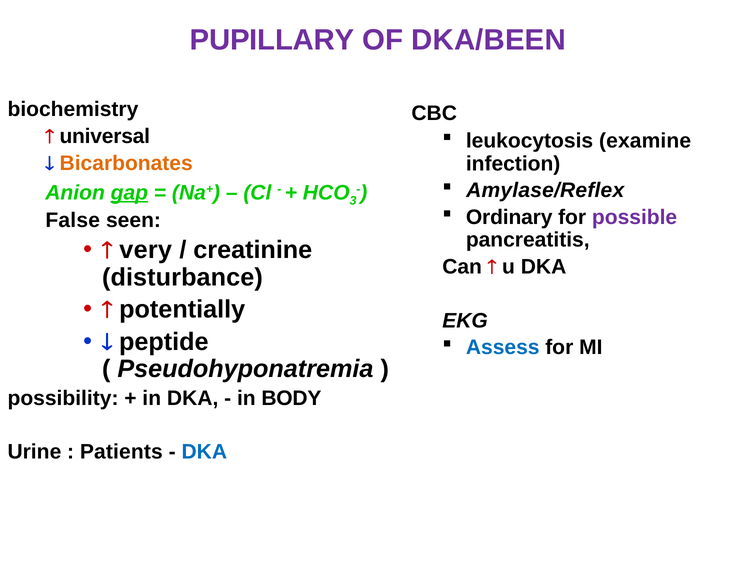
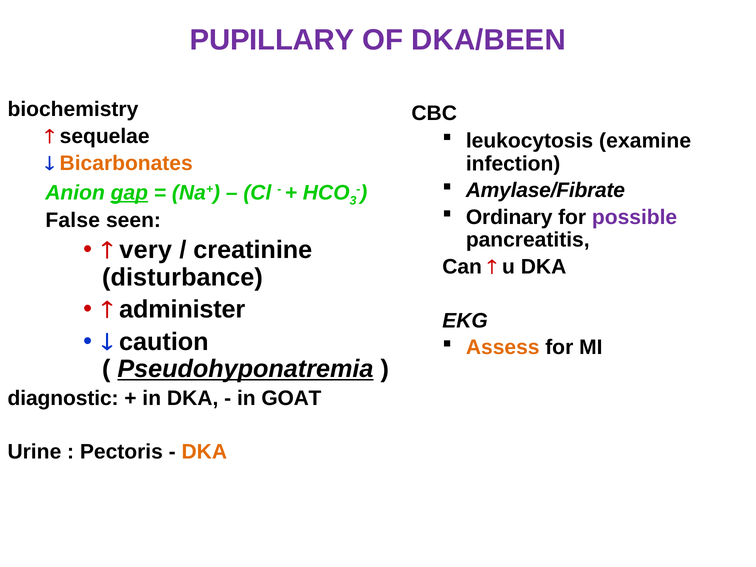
universal: universal -> sequelae (105, 136)
Amylase/Reflex: Amylase/Reflex -> Amylase/Fibrate (545, 190)
potentially: potentially -> administer (182, 310)
peptide: peptide -> caution (164, 342)
Assess colour: blue -> orange (503, 348)
Pseudohyponatremia underline: none -> present (245, 369)
possibility: possibility -> diagnostic (63, 398)
BODY: BODY -> GOAT (291, 398)
Patients: Patients -> Pectoris (121, 452)
DKA colour: blue -> orange (204, 452)
